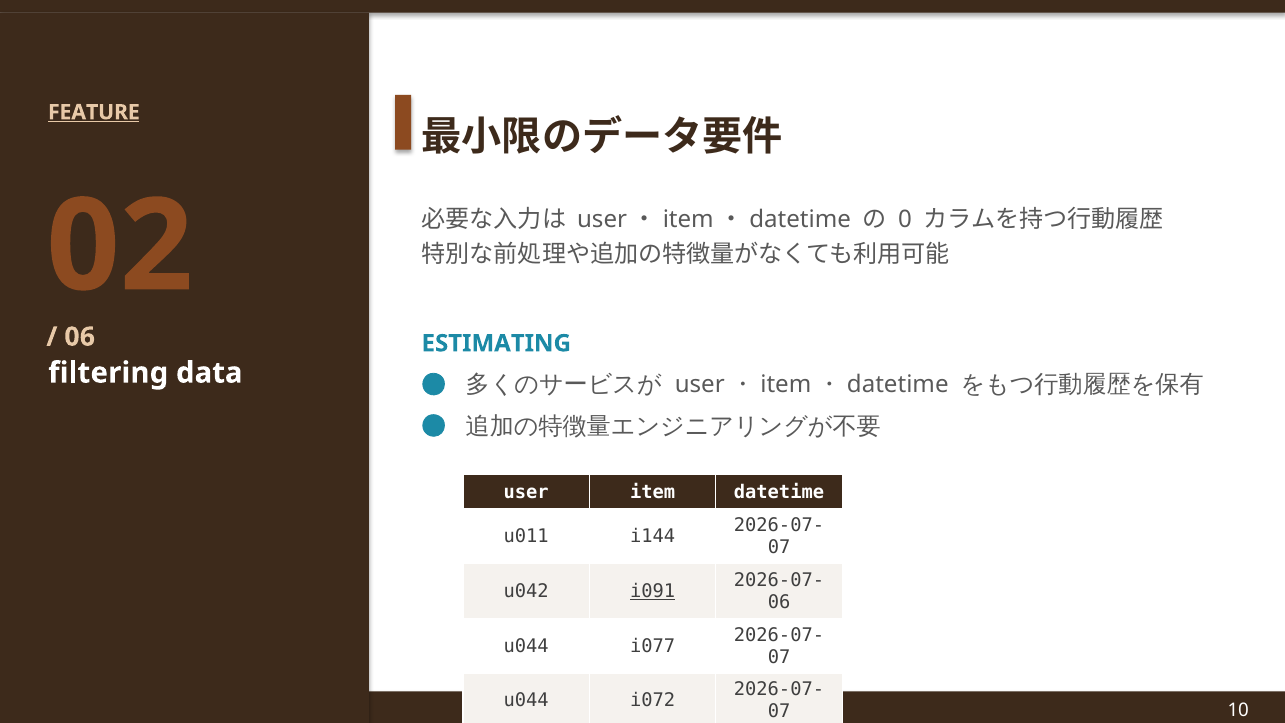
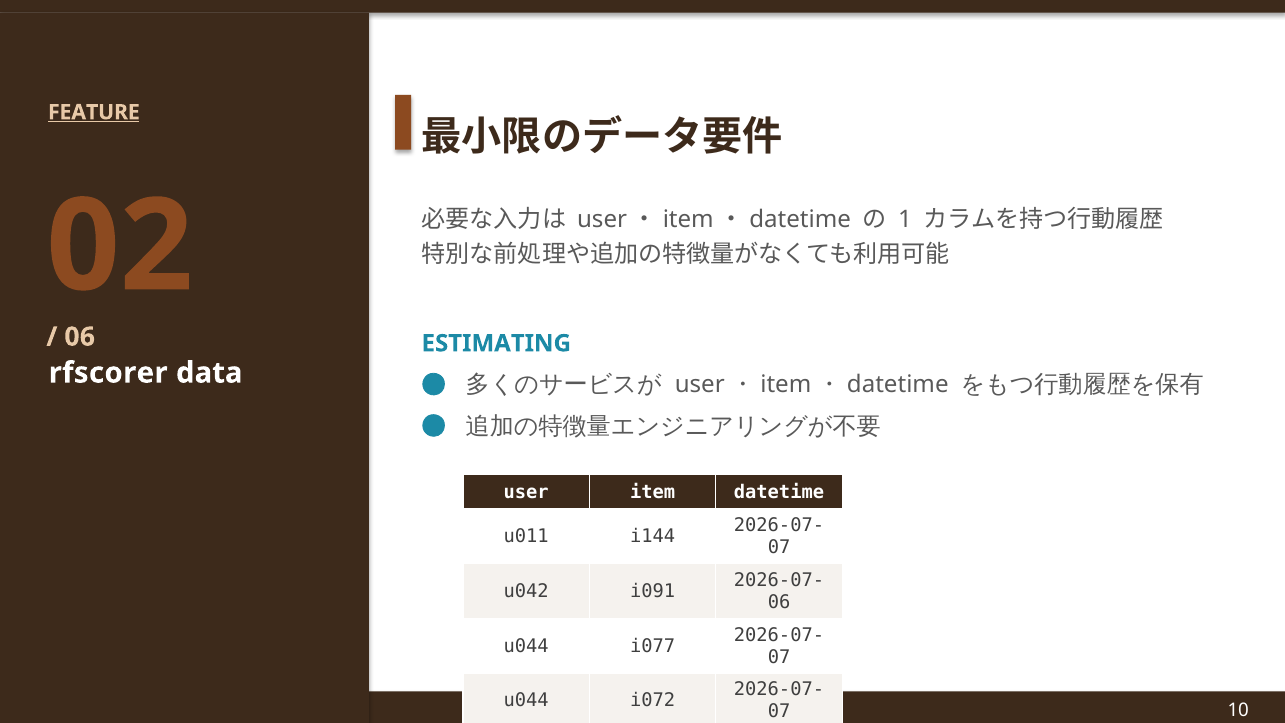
0: 0 -> 1 (905, 219)
filtering: filtering -> rfscorer (108, 373)
i091 underline: present -> none (653, 591)
